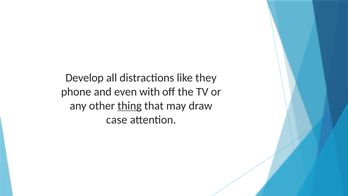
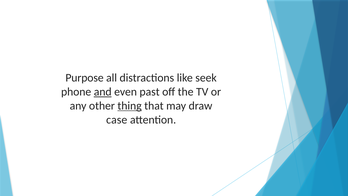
Develop: Develop -> Purpose (85, 78)
they: they -> seek (206, 78)
and underline: none -> present (103, 92)
with: with -> past (150, 92)
